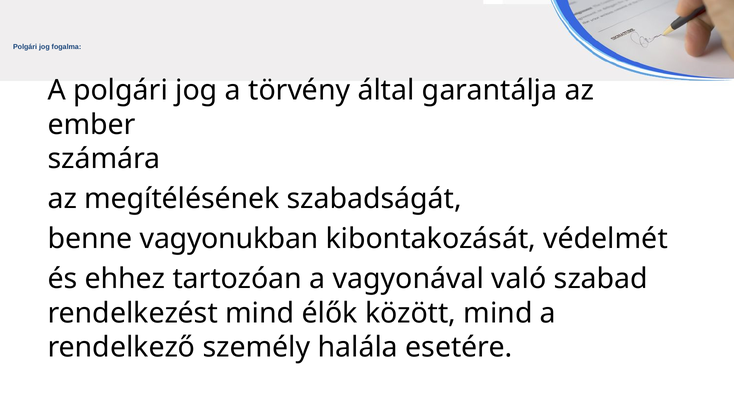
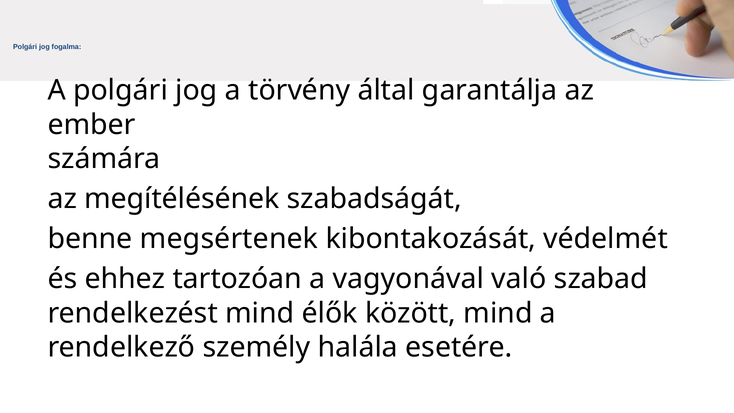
vagyonukban: vagyonukban -> megsértenek (229, 239)
